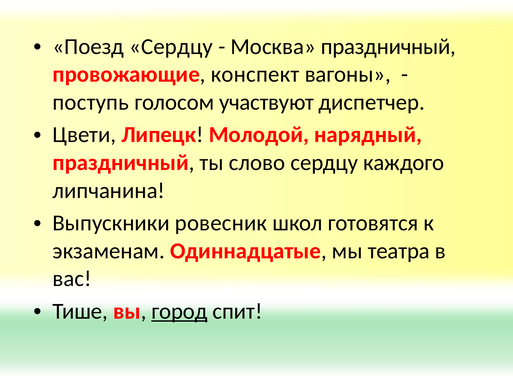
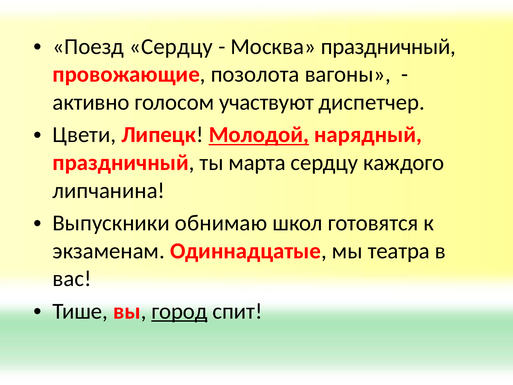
конспект: конспект -> позолота (255, 74)
поступь: поступь -> активно (91, 102)
Молодой underline: none -> present (259, 135)
слово: слово -> марта (257, 163)
ровесник: ровесник -> обнимаю (221, 223)
